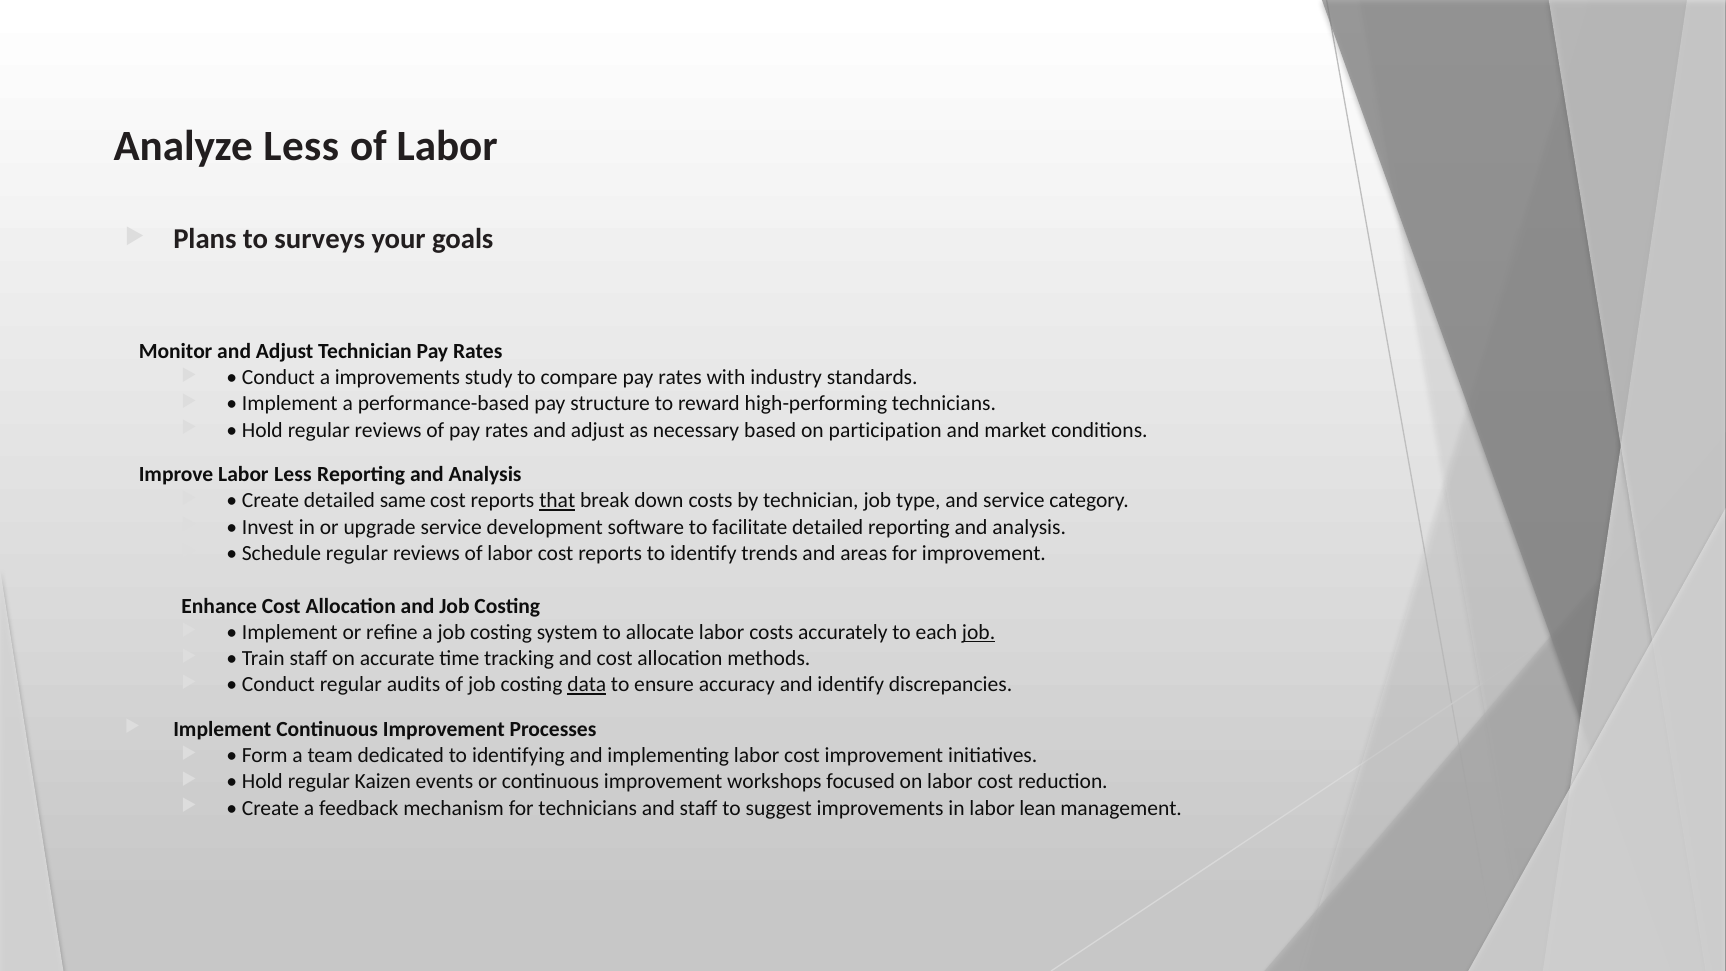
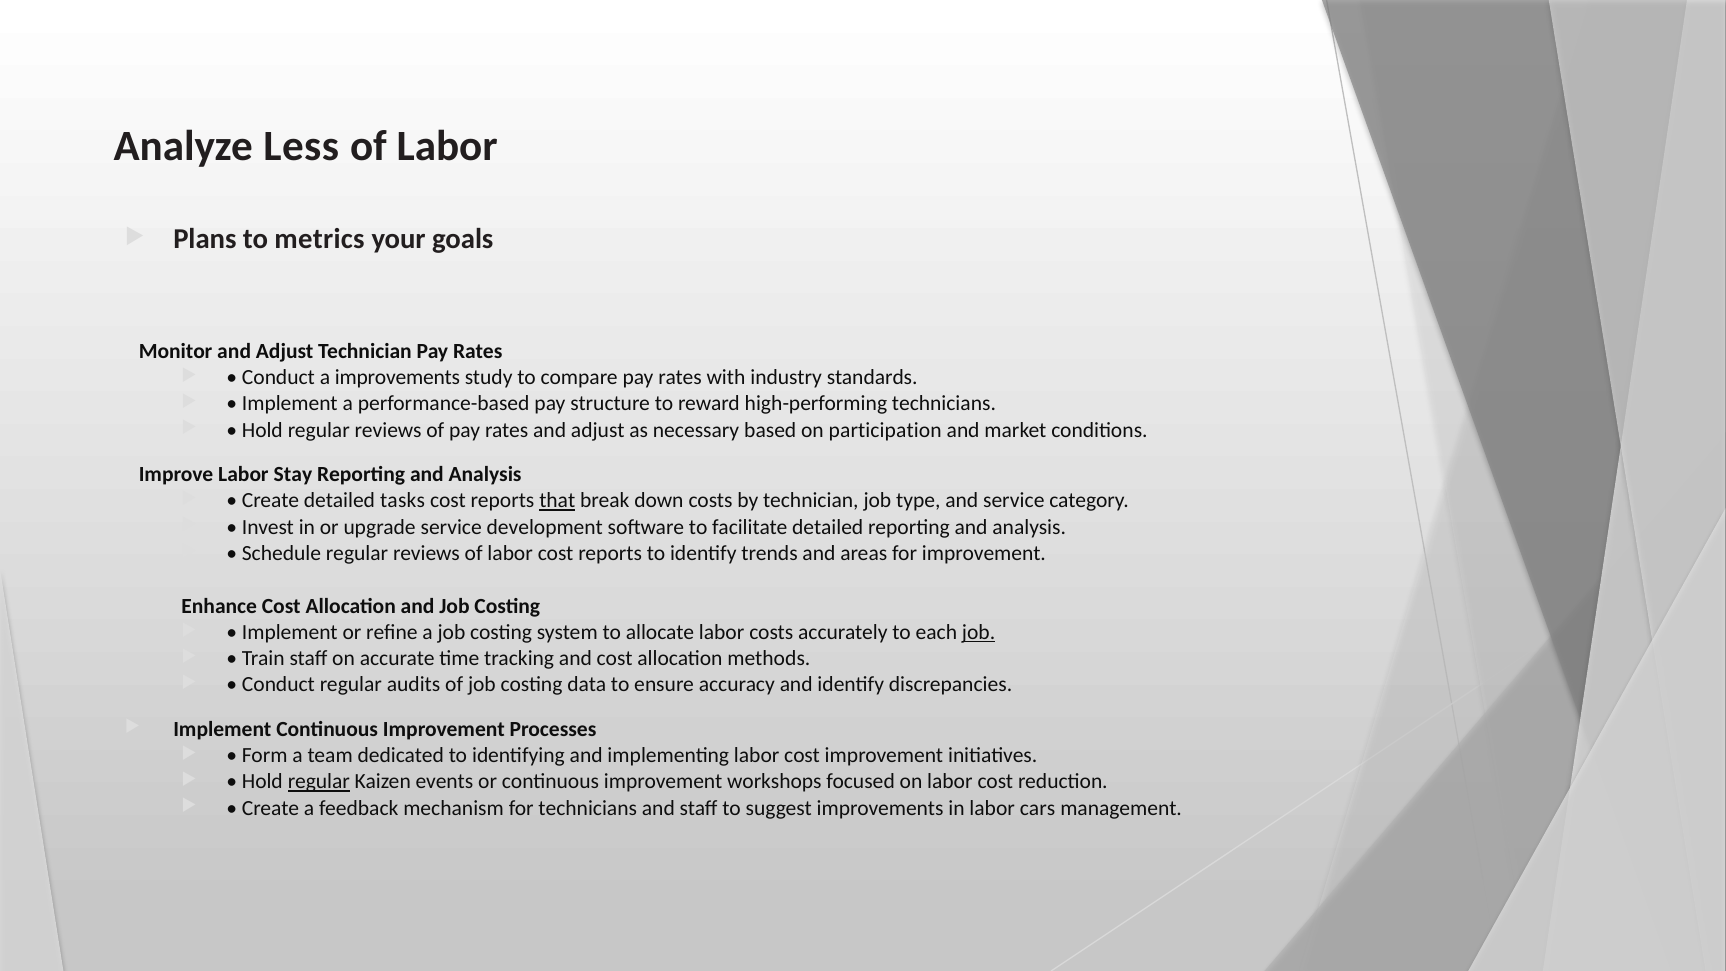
surveys: surveys -> metrics (320, 239)
Labor Less: Less -> Stay (293, 474)
same: same -> tasks (403, 501)
data underline: present -> none (587, 685)
regular underline: none -> present (319, 782)
lean: lean -> cars (1038, 808)
